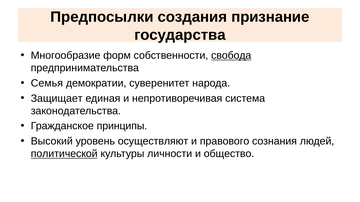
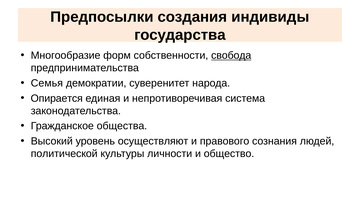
признание: признание -> индивиды (270, 17)
Защищает: Защищает -> Опирается (57, 99)
принципы: принципы -> общества (122, 126)
политической underline: present -> none (64, 154)
